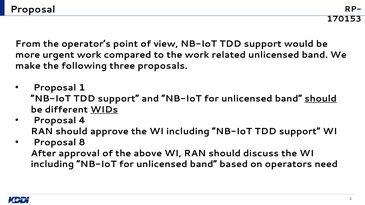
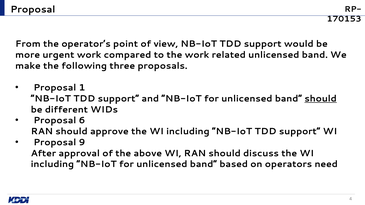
WIDs underline: present -> none (104, 110)
4: 4 -> 6 (82, 121)
8: 8 -> 9 (82, 143)
